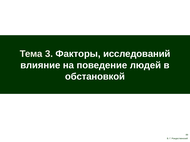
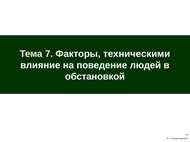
3: 3 -> 7 (49, 54)
исследований: исследований -> техническими (137, 54)
